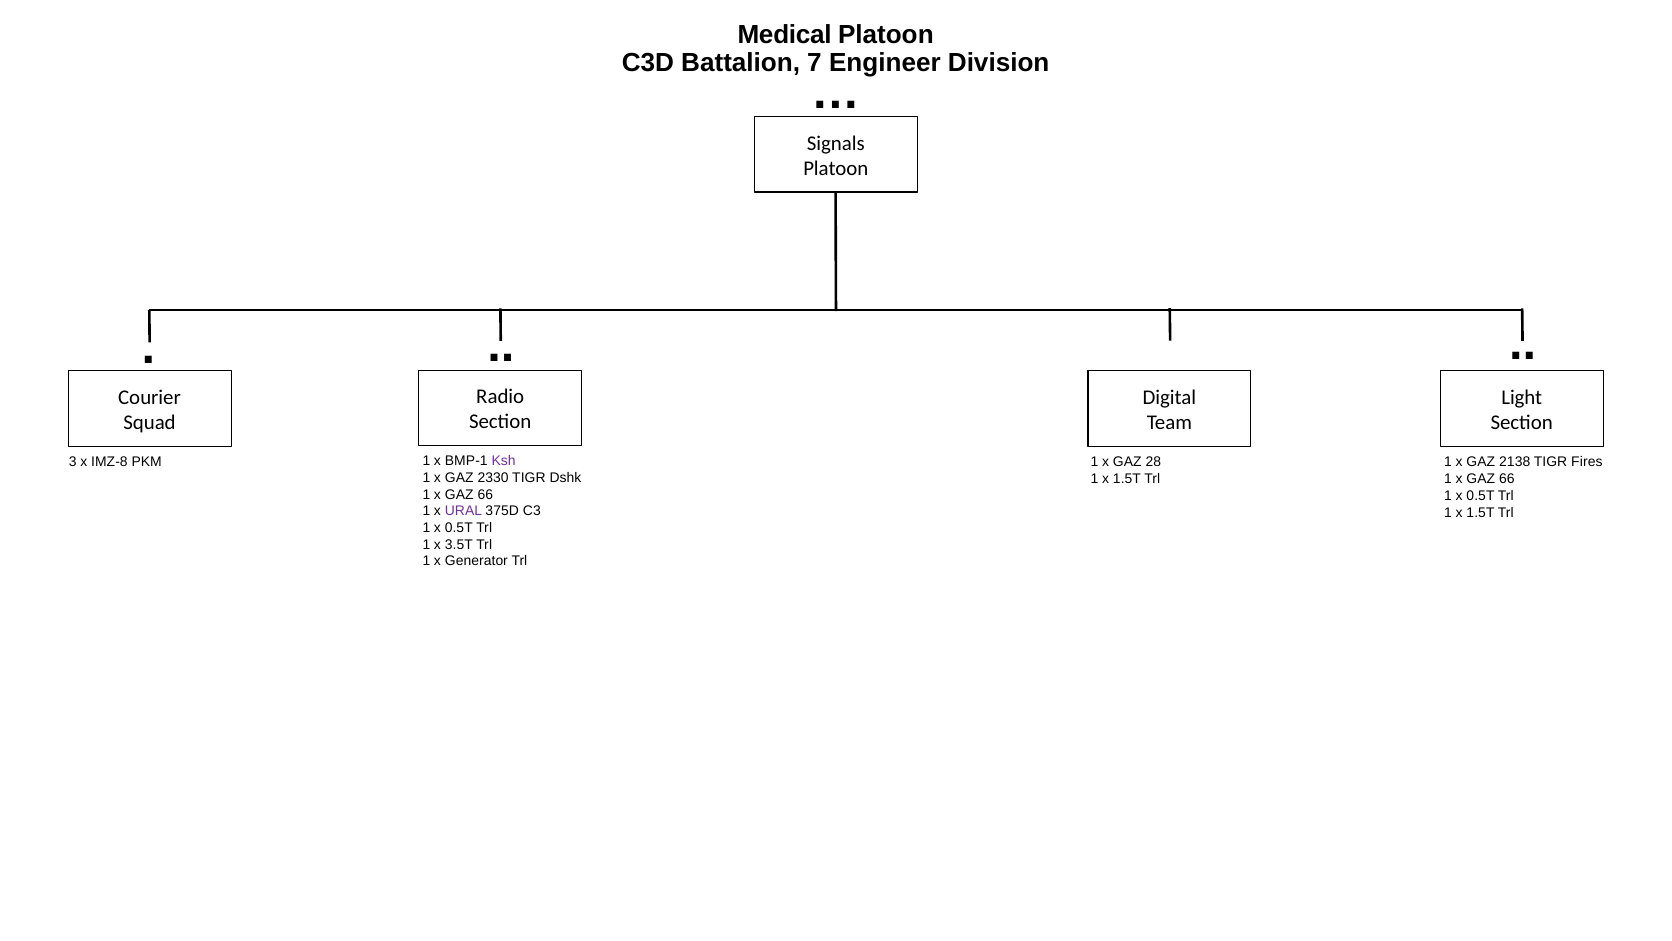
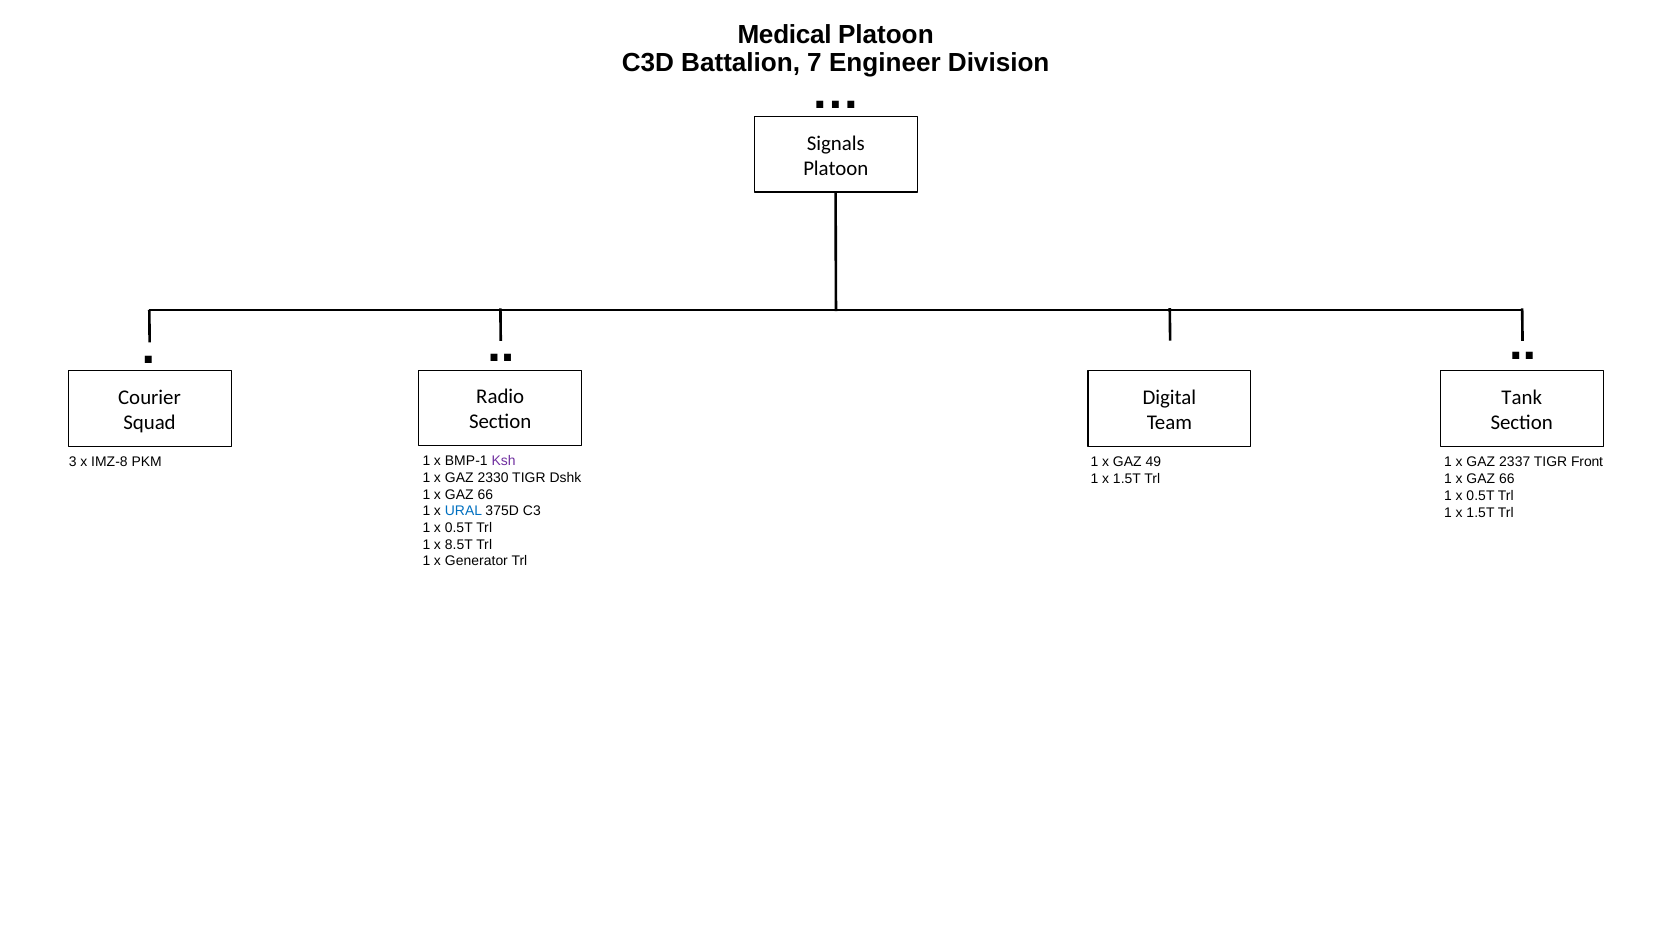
Light: Light -> Tank (1522, 397)
28: 28 -> 49 (1153, 462)
2138: 2138 -> 2337 (1515, 462)
Fires: Fires -> Front (1587, 462)
URAL colour: purple -> blue (463, 511)
3.5T: 3.5T -> 8.5T (459, 544)
